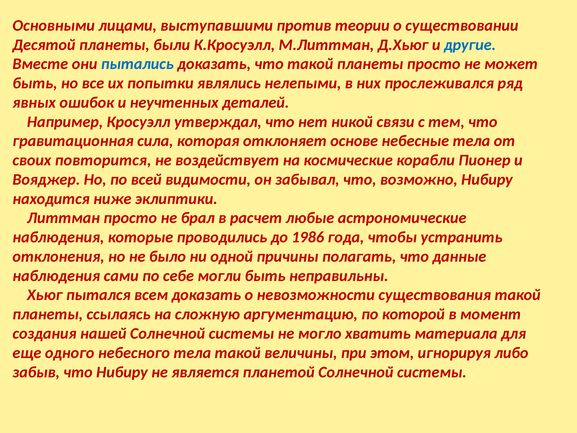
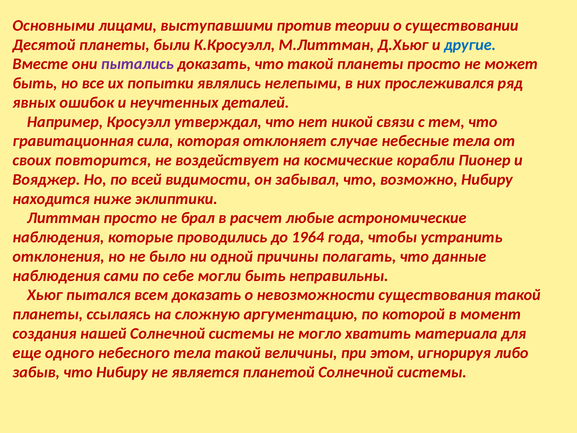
пытались colour: blue -> purple (137, 64)
основе: основе -> случае (354, 141)
1986: 1986 -> 1964 (308, 237)
